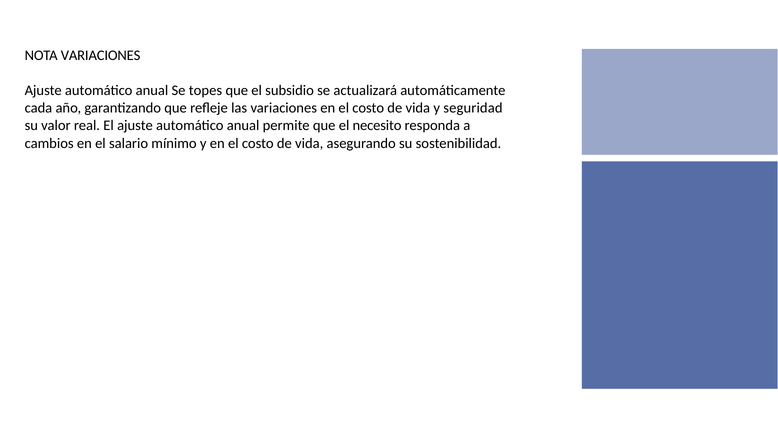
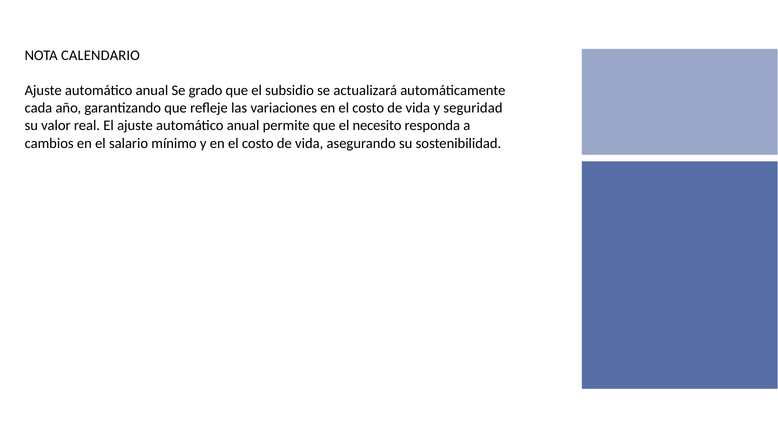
NOTA VARIACIONES: VARIACIONES -> CALENDARIO (100, 56)
topes: topes -> grado (206, 91)
